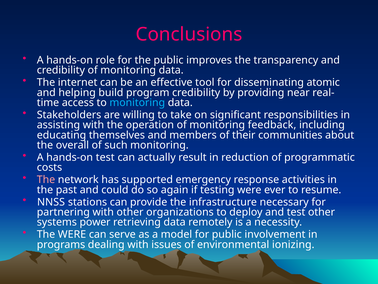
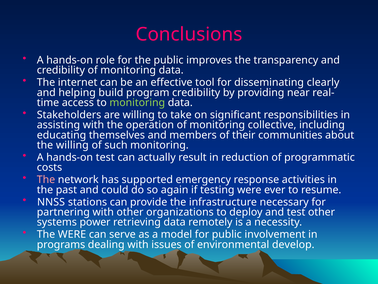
atomic: atomic -> clearly (323, 82)
monitoring colour: light blue -> light green (137, 102)
feedback: feedback -> collective (272, 125)
the overall: overall -> willing (72, 145)
ionizing: ionizing -> develop (293, 244)
